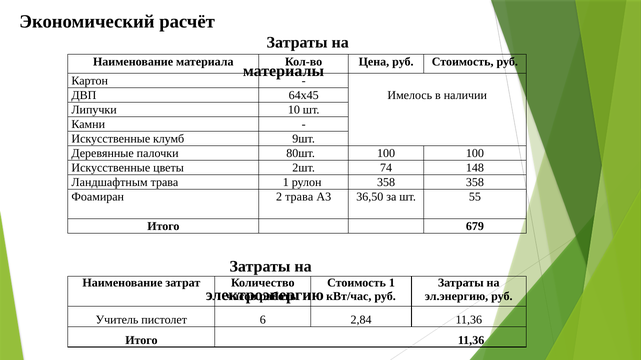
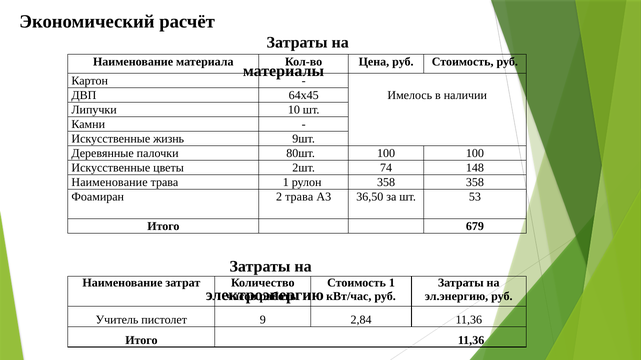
клумб: клумб -> жизнь (169, 139)
Ландшафтным: Ландшафтным -> Наименование (110, 183)
55: 55 -> 53 (475, 197)
6: 6 -> 9 (263, 320)
